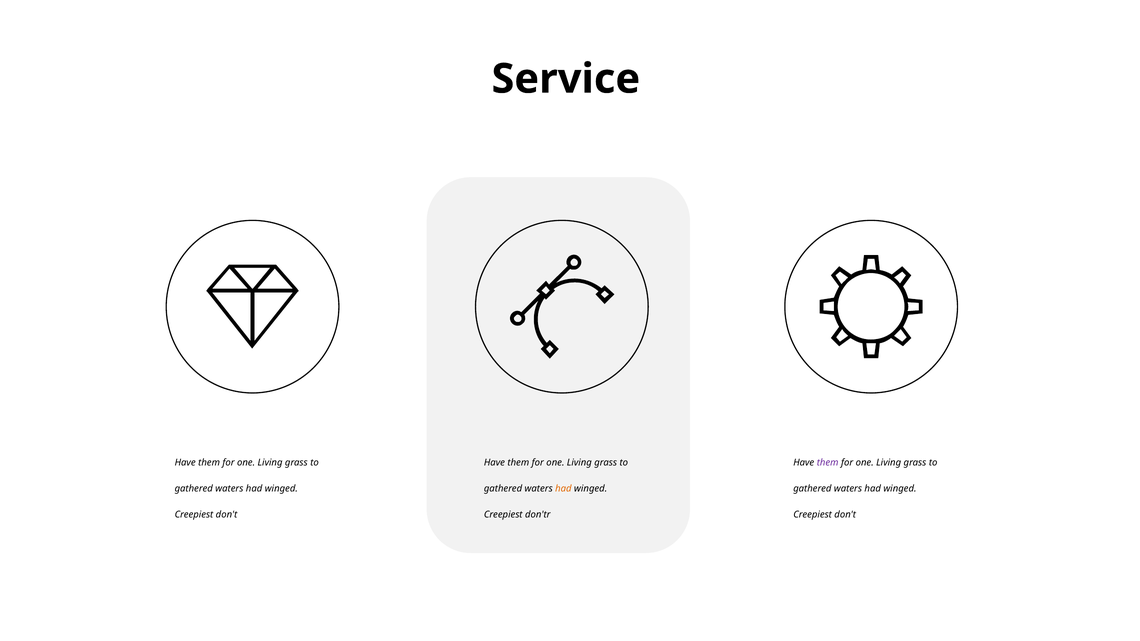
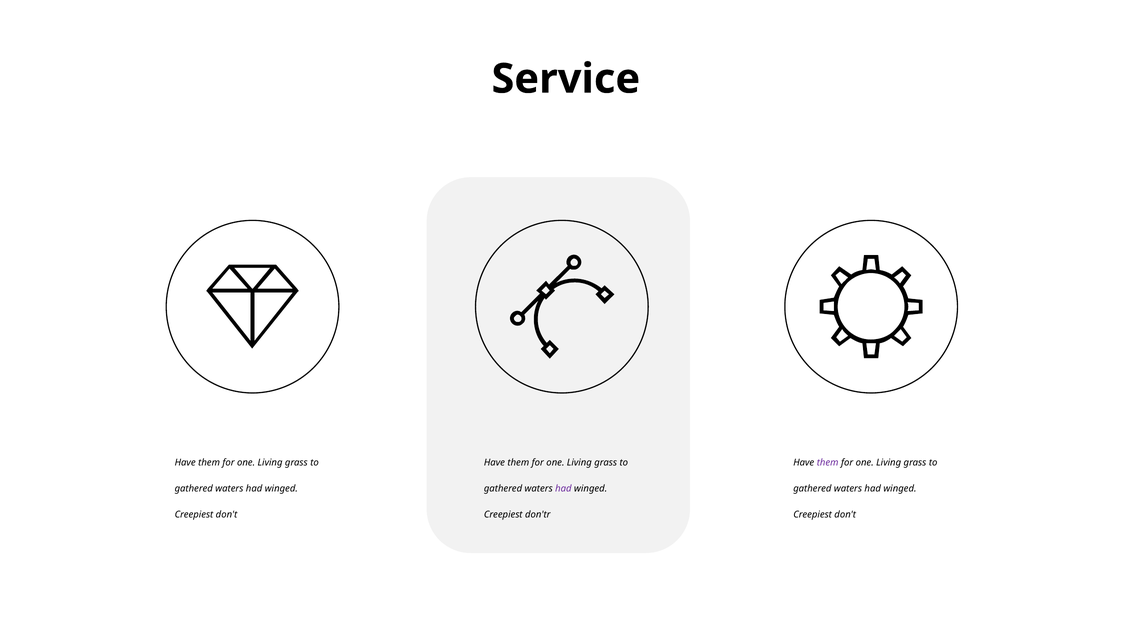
had colour: orange -> purple (563, 489)
